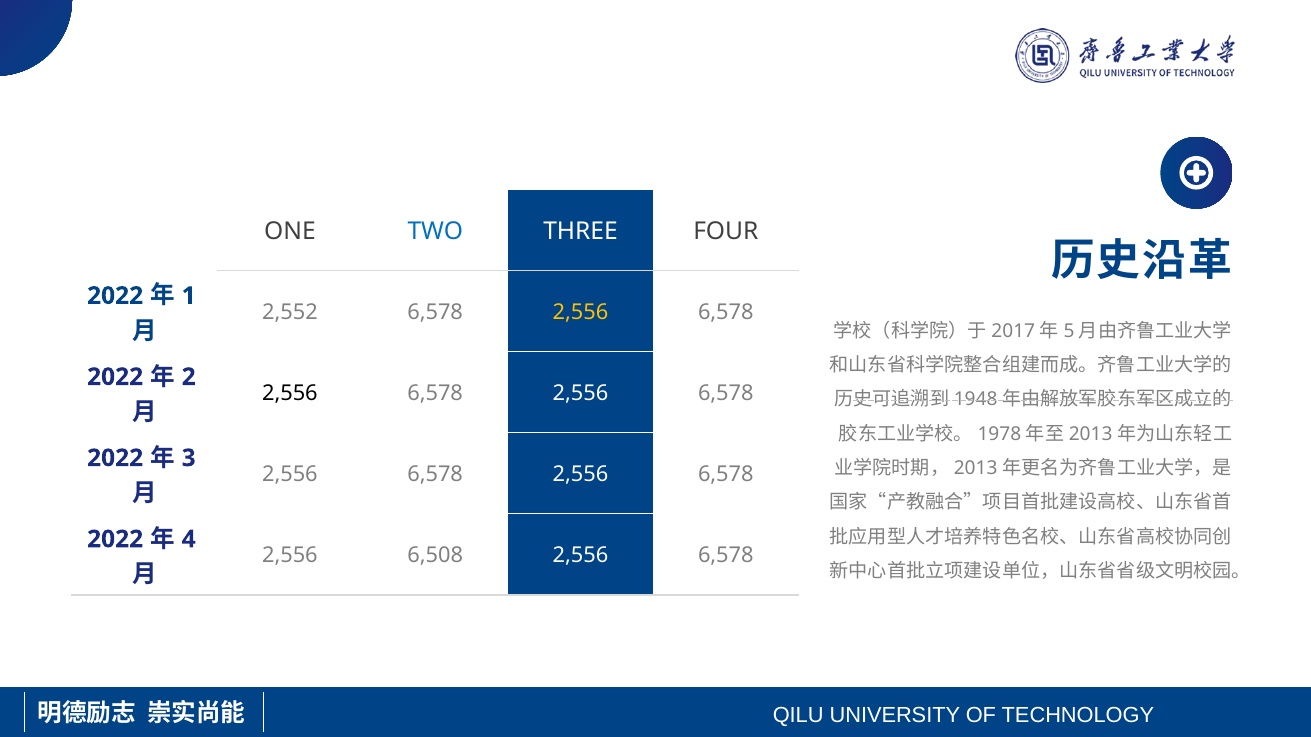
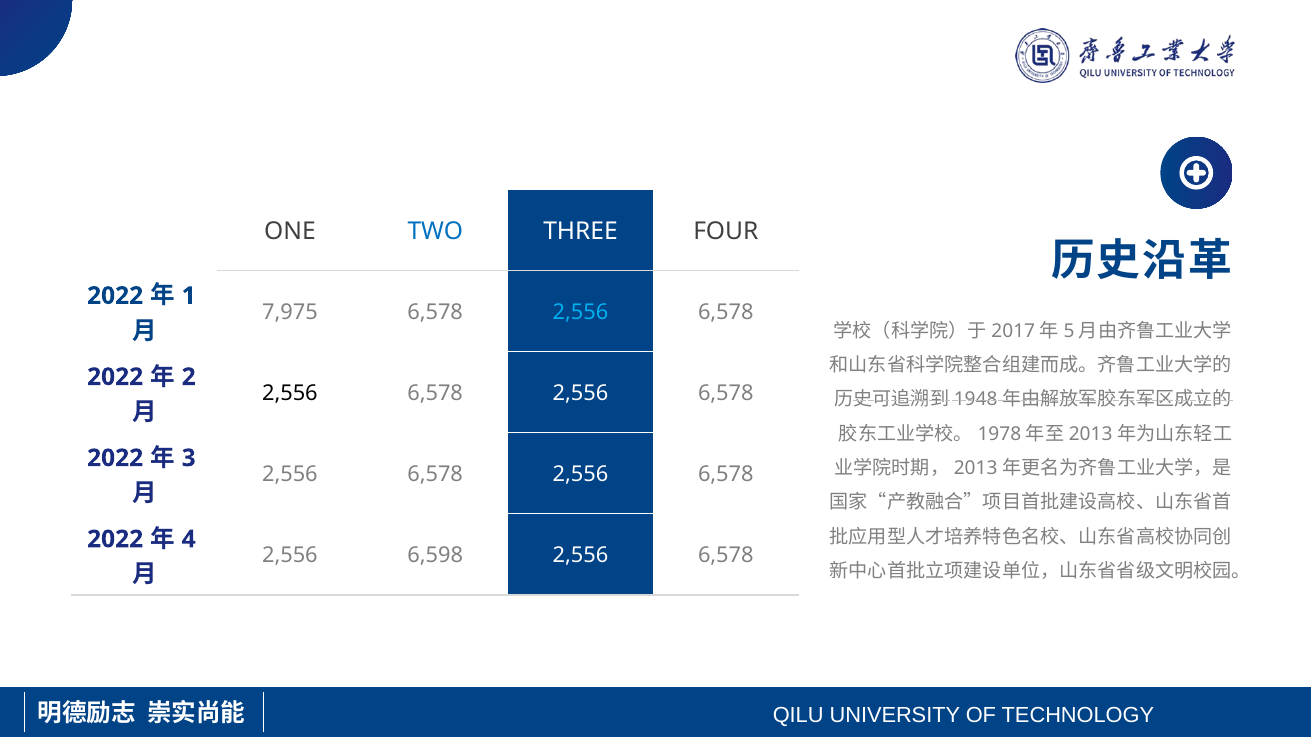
2,552: 2,552 -> 7,975 (290, 312)
2,556 colour: yellow -> light blue (581, 312)
6,508: 6,508 -> 6,598 (435, 556)
